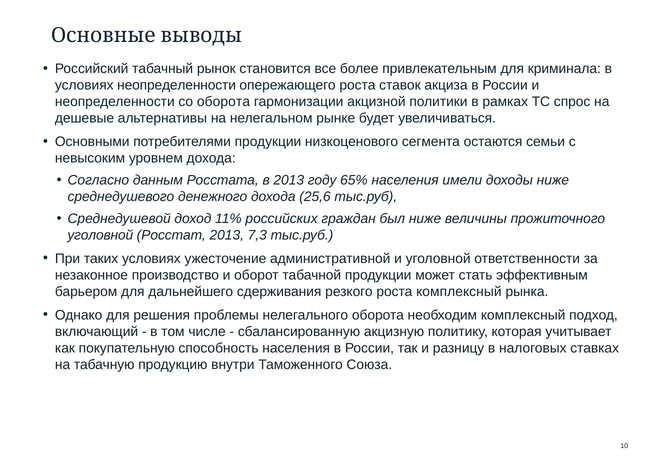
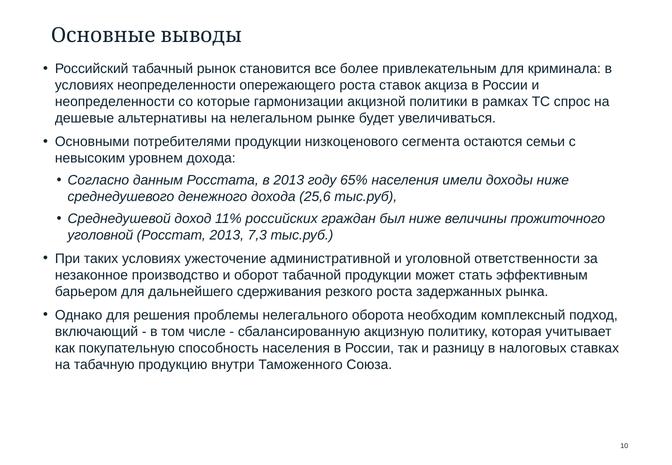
со оборота: оборота -> которые (224, 102)
роста комплексный: комплексный -> задержанных (459, 292)
